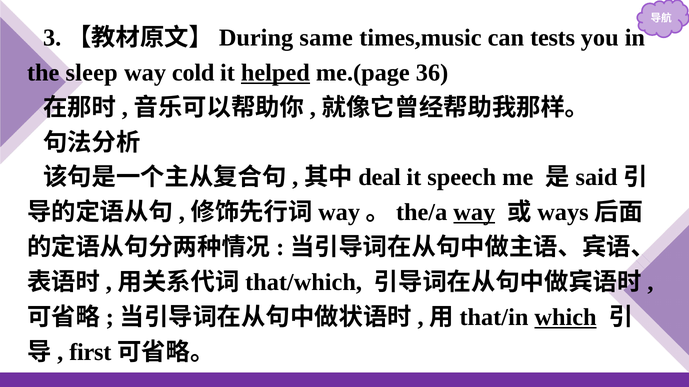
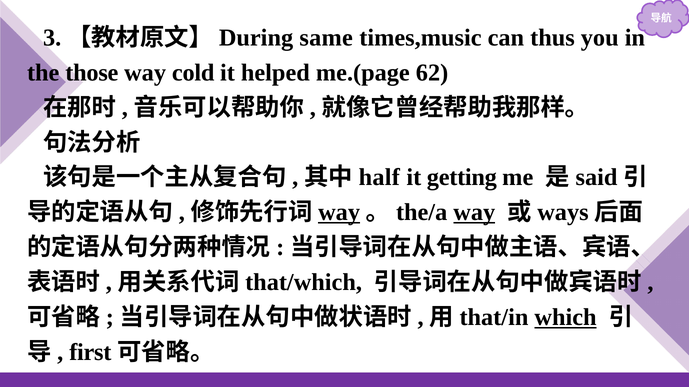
tests: tests -> thus (552, 38)
sleep: sleep -> those (92, 73)
helped underline: present -> none (275, 73)
36: 36 -> 62 (432, 73)
deal: deal -> half (379, 178)
speech: speech -> getting (462, 178)
way underline: none -> present (339, 213)
